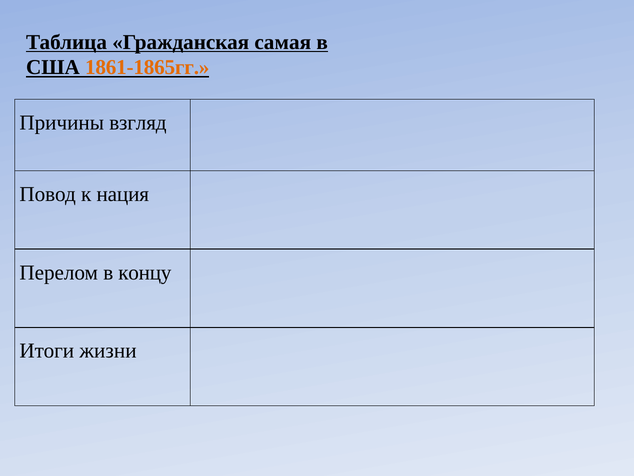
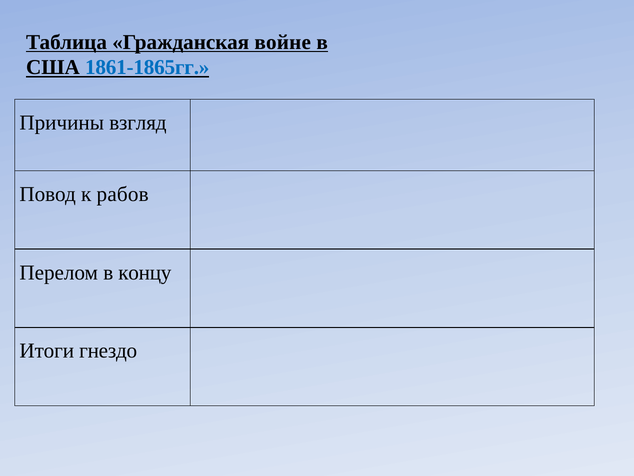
самая: самая -> войне (283, 42)
1861-1865гг colour: orange -> blue (147, 67)
нация: нация -> рабов (123, 194)
жизни: жизни -> гнездо (108, 351)
